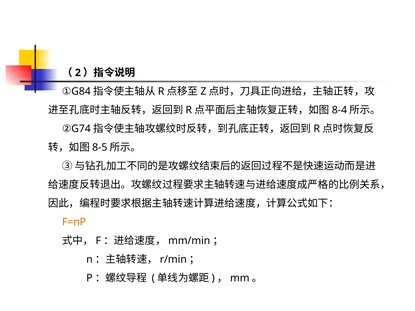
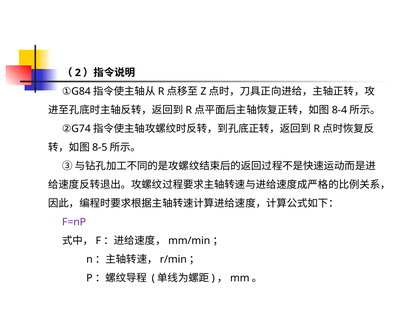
F=nP colour: orange -> purple (74, 222)
